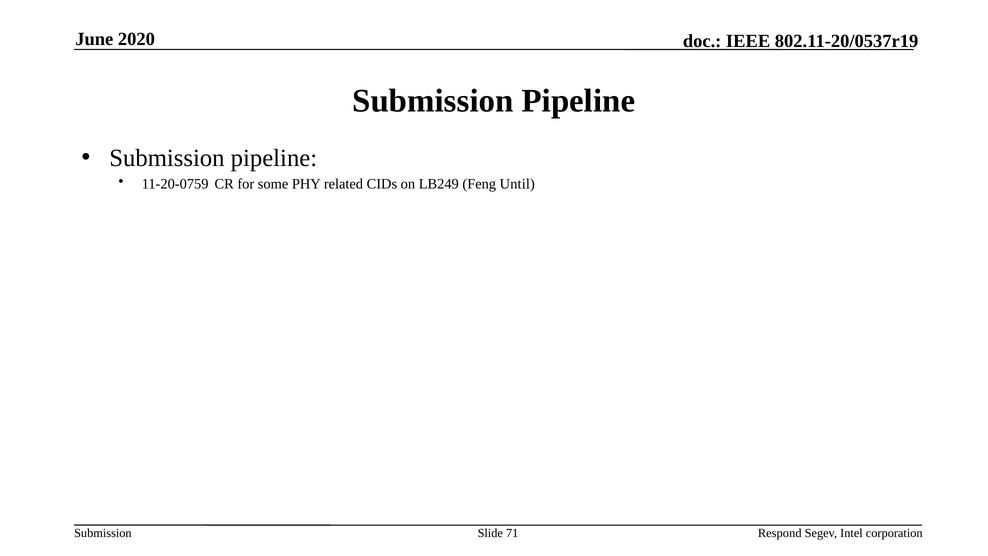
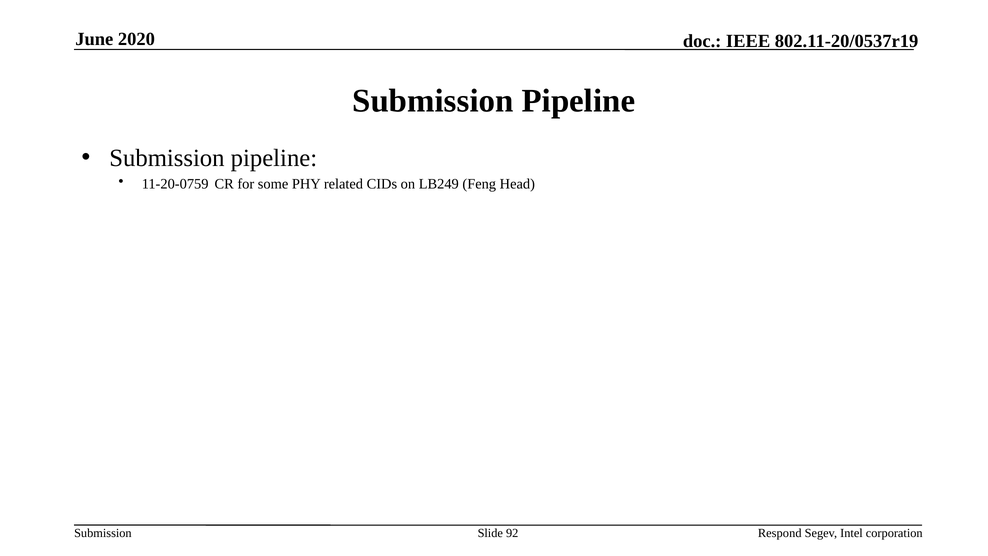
Until: Until -> Head (517, 184)
71: 71 -> 92 (512, 533)
